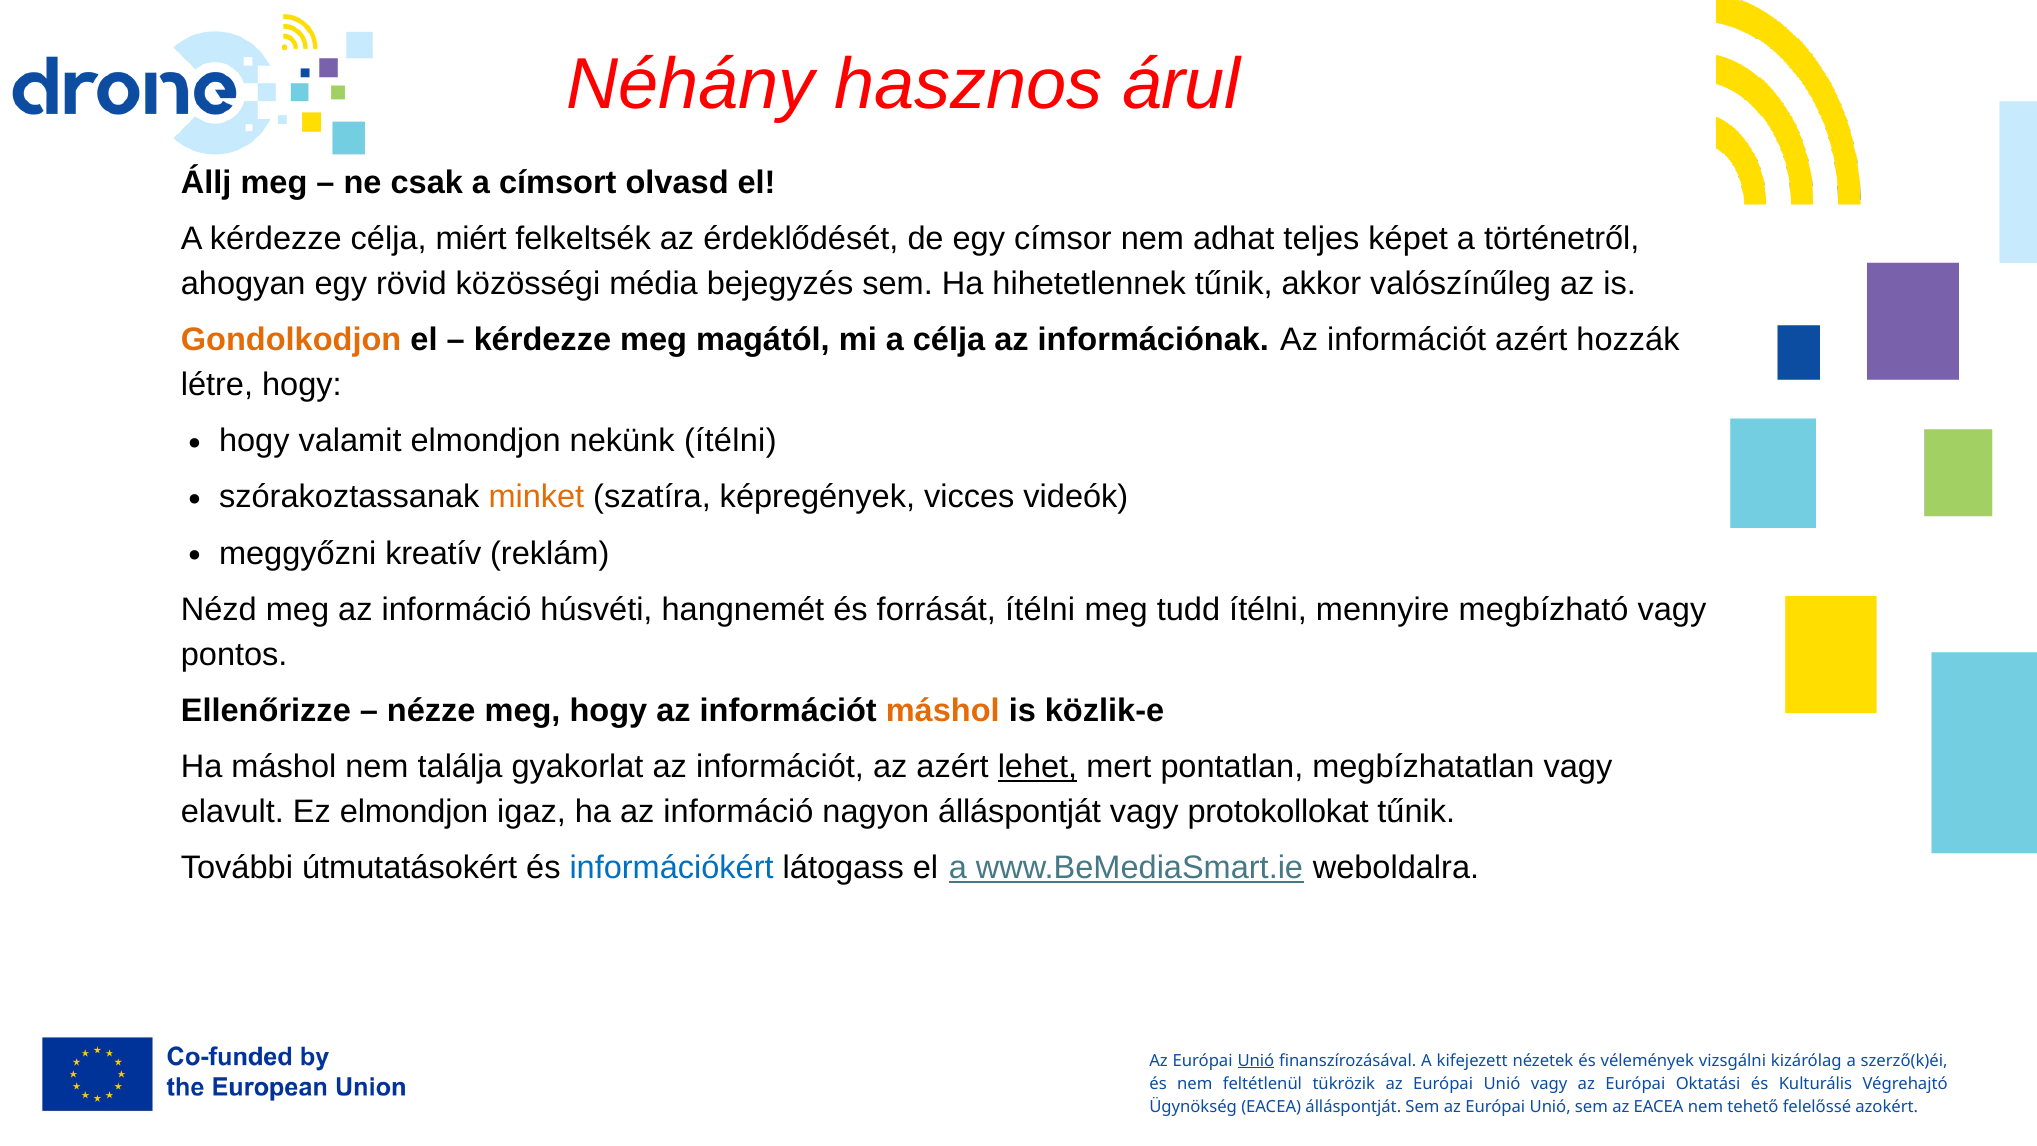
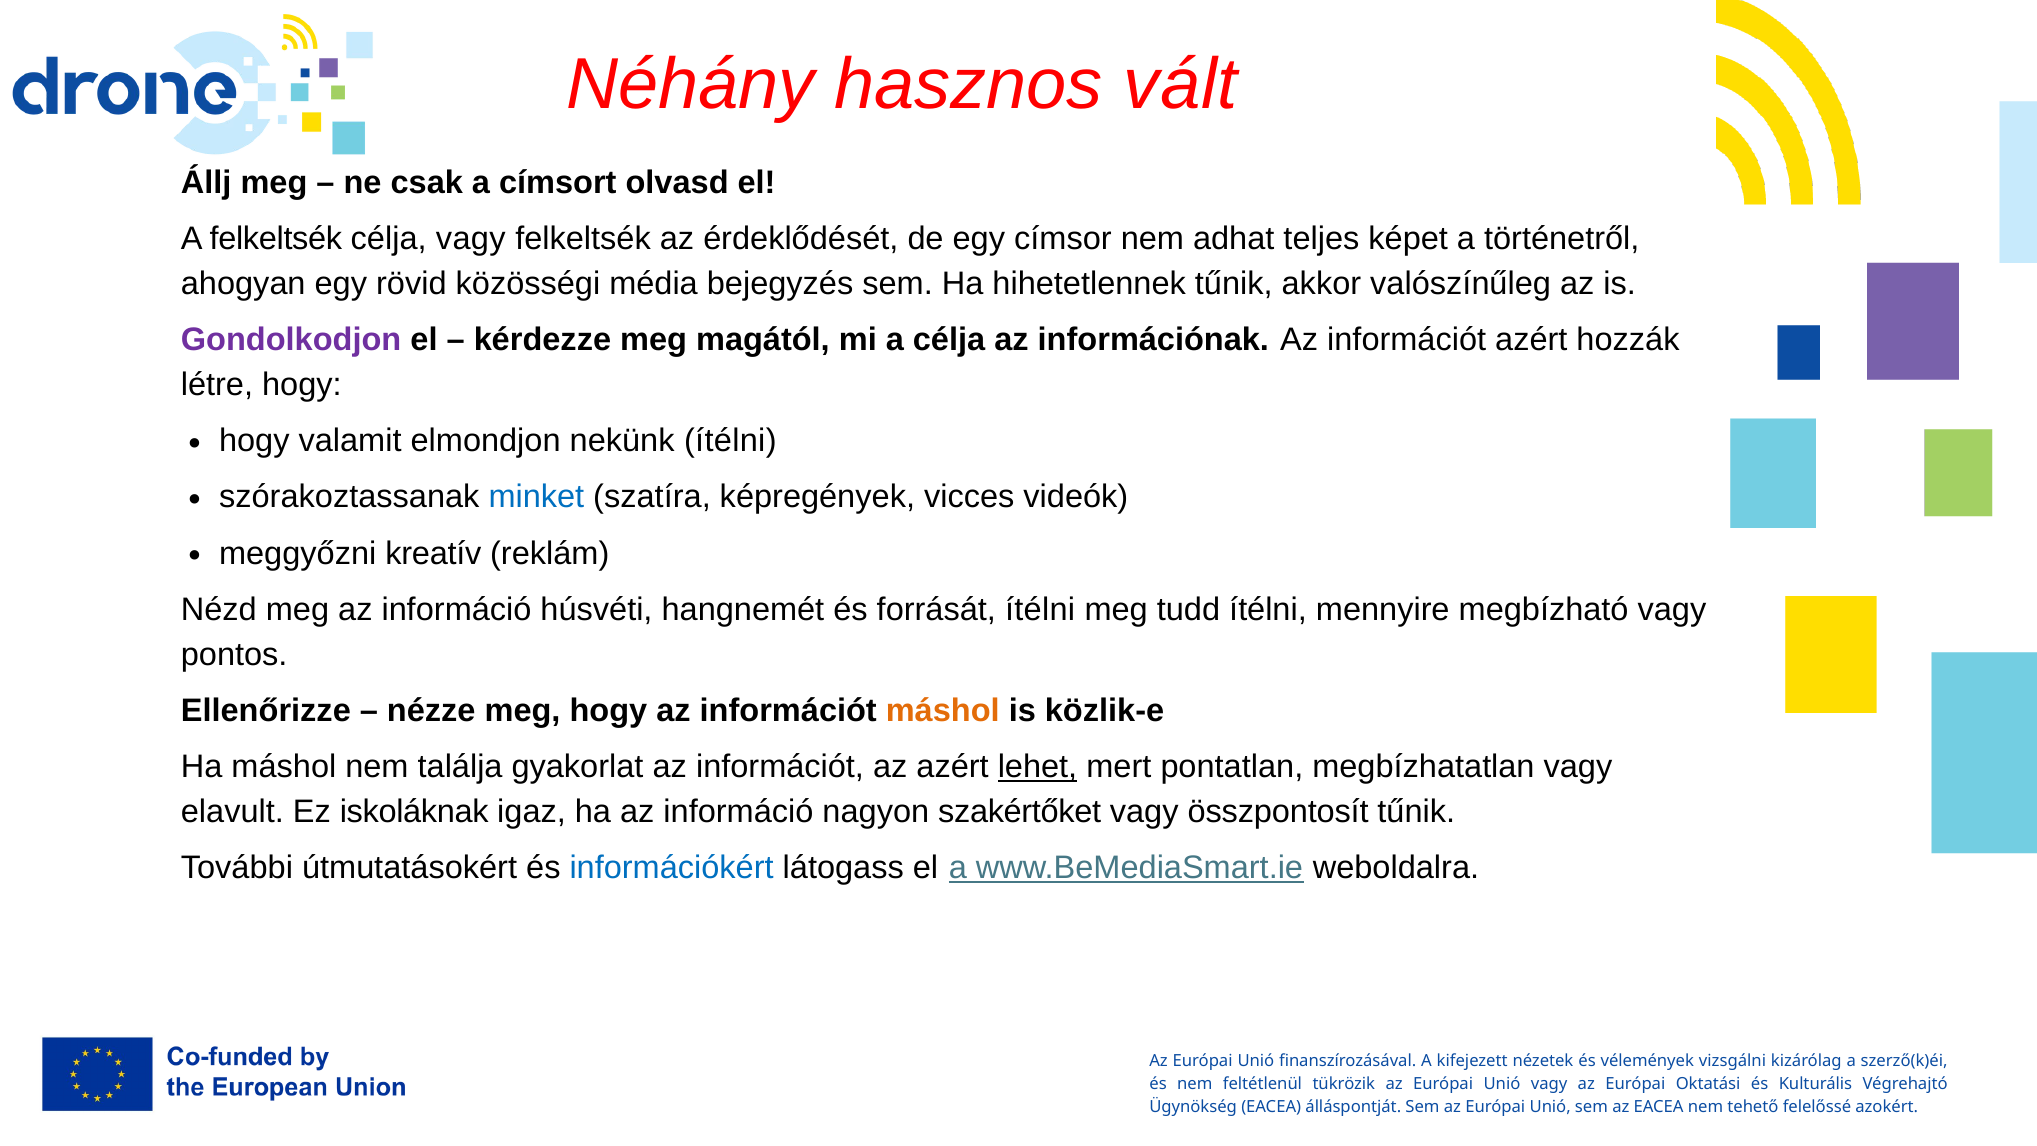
árul: árul -> vált (1181, 85)
A kérdezze: kérdezze -> felkeltsék (276, 239)
célja miért: miért -> vagy (471, 239)
Gondolkodjon colour: orange -> purple (291, 340)
minket colour: orange -> blue (536, 497)
Ez elmondjon: elmondjon -> iskoláknak (414, 811)
nagyon álláspontját: álláspontját -> szakértőket (1020, 811)
protokollokat: protokollokat -> összpontosít (1278, 811)
Unió underline: present -> none (1256, 1061)
